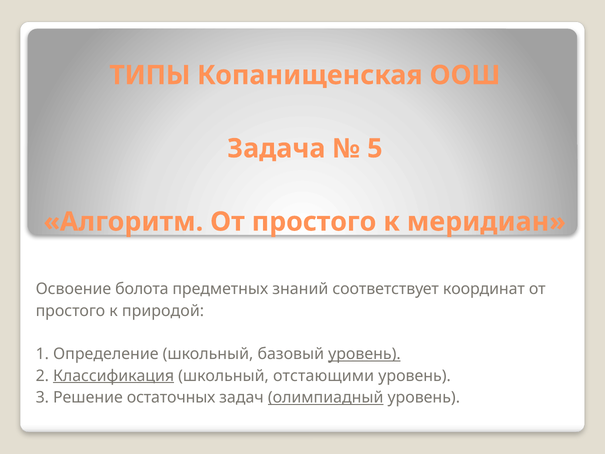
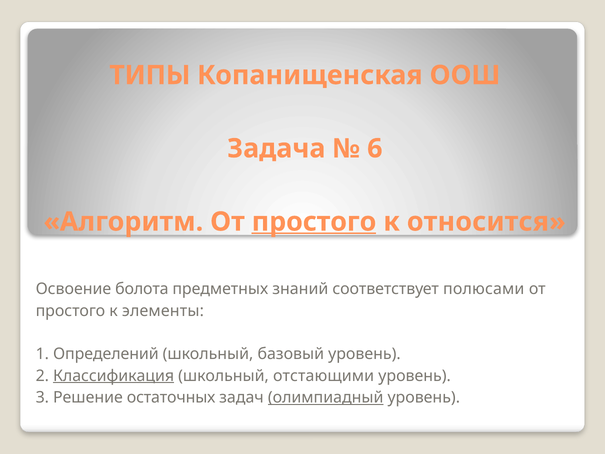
5: 5 -> 6 (375, 148)
простого underline: none -> present (314, 222)
меридиан: меридиан -> относится (486, 222)
координат: координат -> полюсами (484, 289)
природой: природой -> элементы (163, 311)
Определение: Определение -> Определений (106, 354)
уровень underline: present -> none (364, 354)
